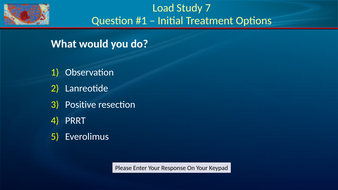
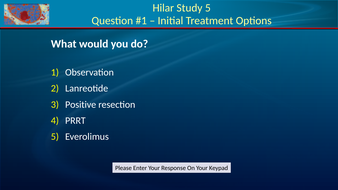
Load: Load -> Hilar (163, 8)
Study 7: 7 -> 5 (208, 8)
